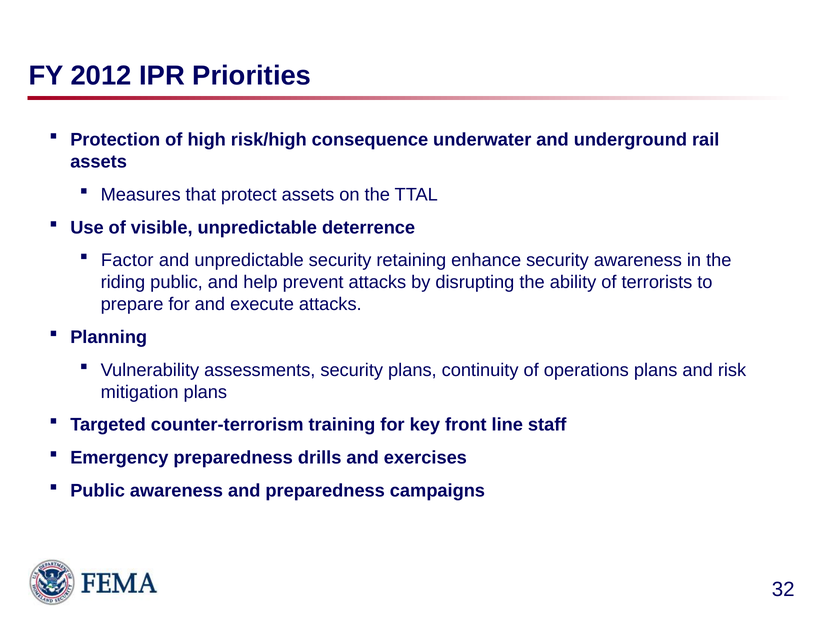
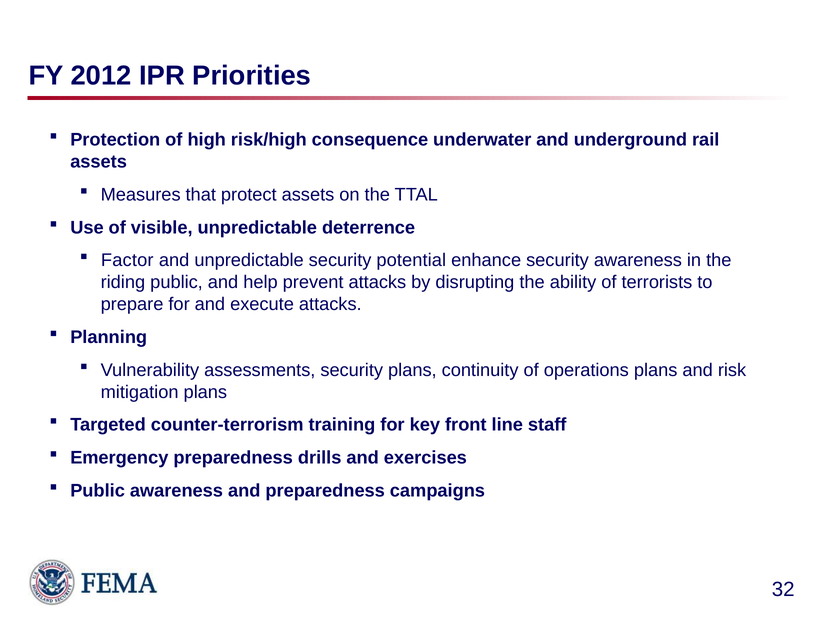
retaining: retaining -> potential (411, 260)
